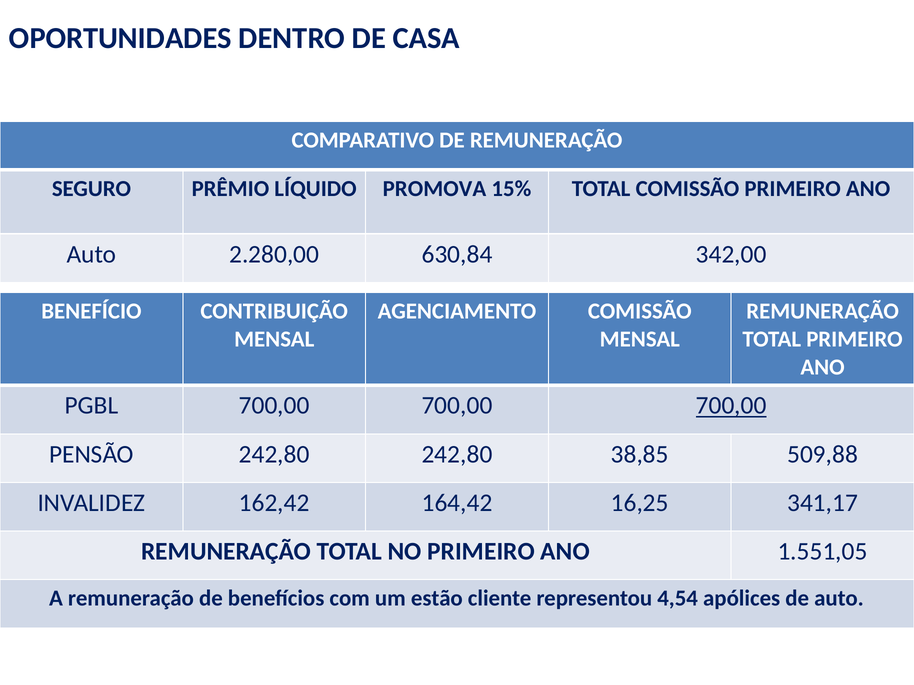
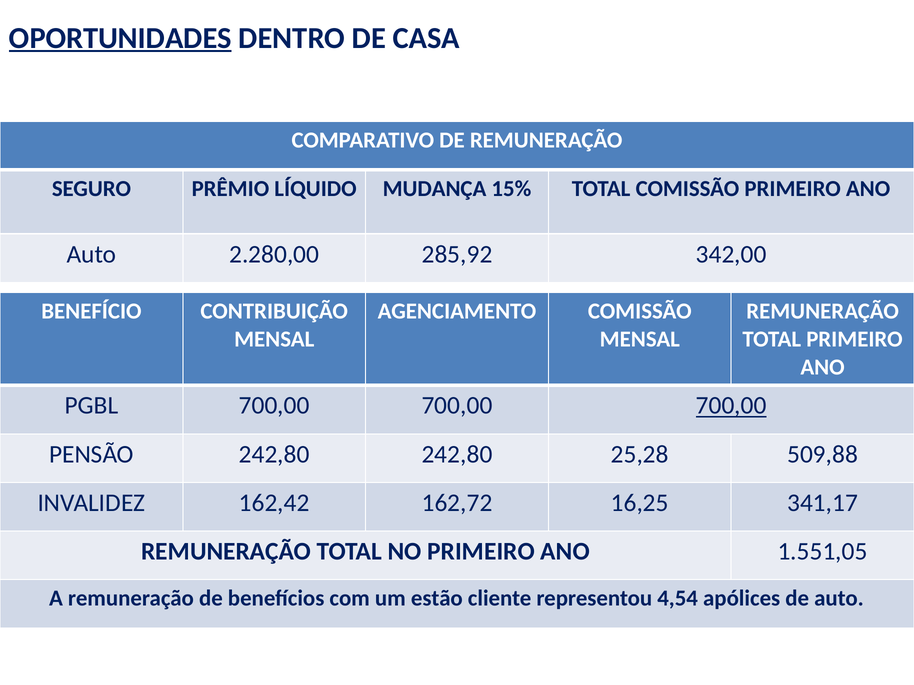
OPORTUNIDADES underline: none -> present (120, 38)
PROMOVA: PROMOVA -> MUDANÇA (434, 189)
630,84: 630,84 -> 285,92 (457, 254)
38,85: 38,85 -> 25,28 (640, 454)
164,42: 164,42 -> 162,72 (457, 503)
